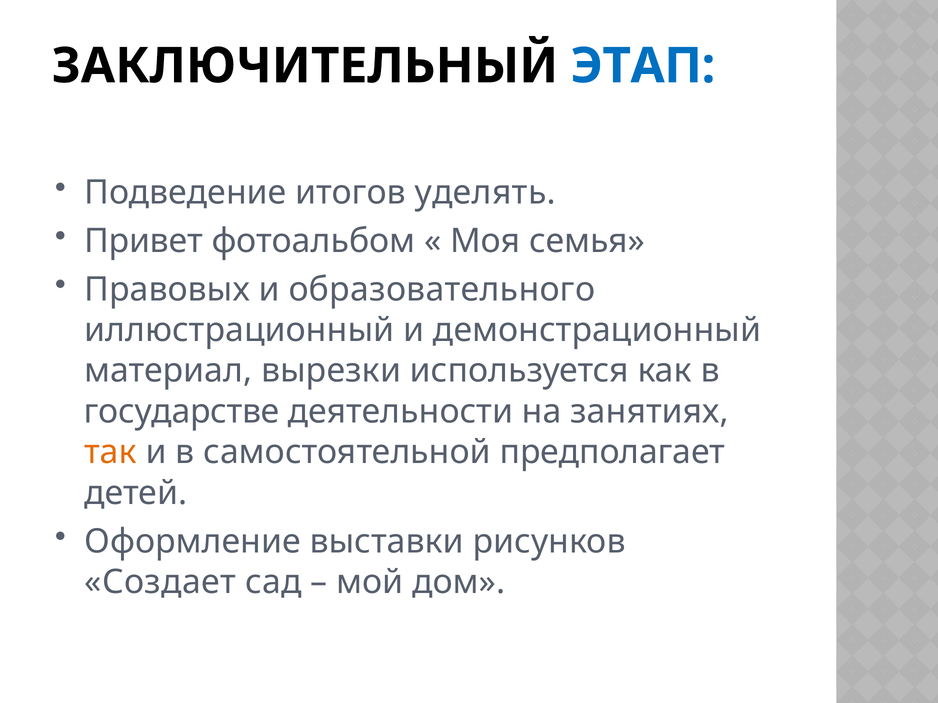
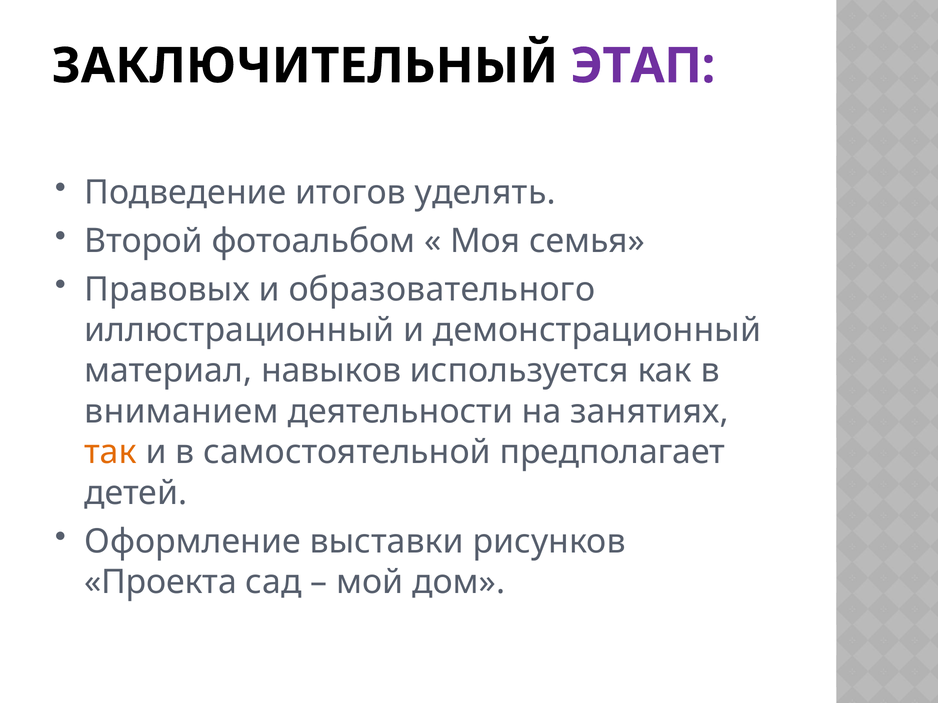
ЭТАП colour: blue -> purple (643, 66)
Привет: Привет -> Второй (144, 241)
вырезки: вырезки -> навыков (331, 371)
государстве: государстве -> вниманием (181, 412)
Создает: Создает -> Проекта (161, 583)
